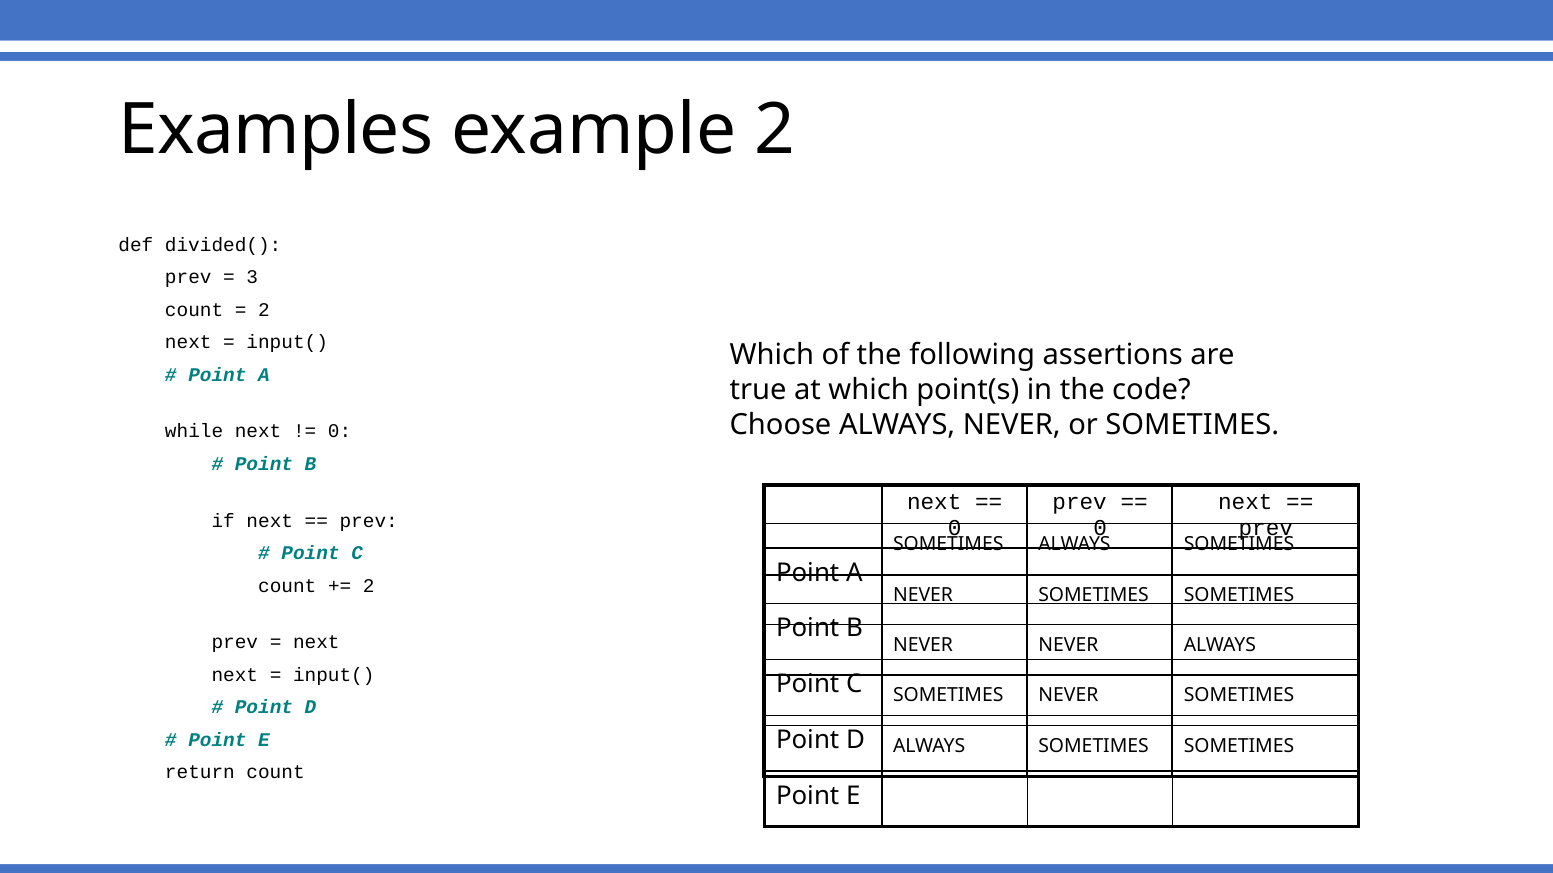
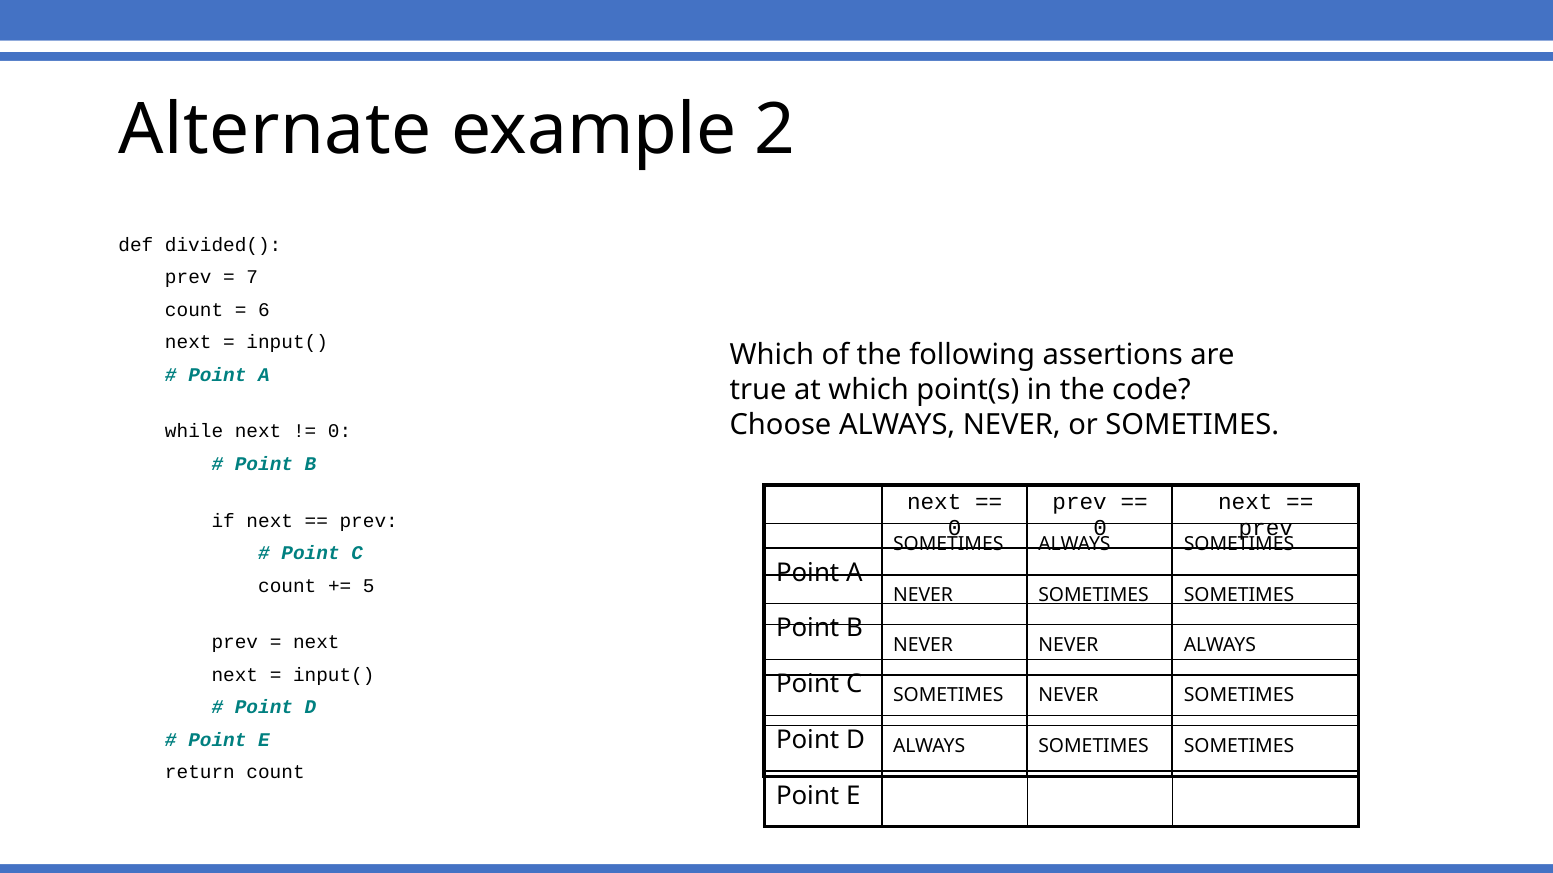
Examples: Examples -> Alternate (275, 130)
3: 3 -> 7 (252, 277)
2: 2 -> 6 (264, 310)
2: 2 -> 5 (369, 586)
